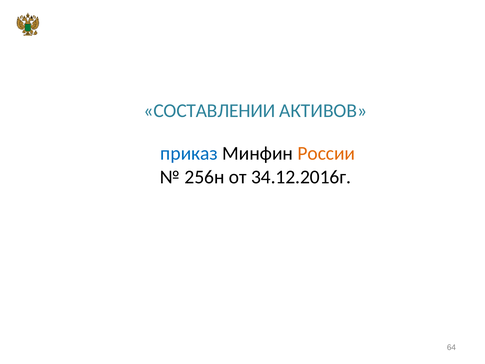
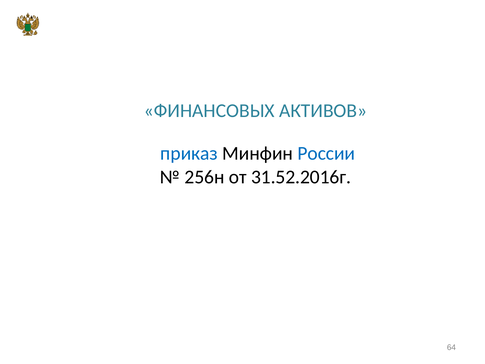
СОСТАВЛЕНИИ: СОСТАВЛЕНИИ -> ФИНАНСОВЫХ (209, 111)
России colour: orange -> blue (326, 153)
34.12.2016г: 34.12.2016г -> 31.52.2016г (301, 177)
